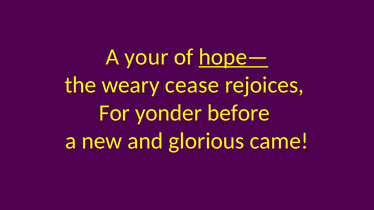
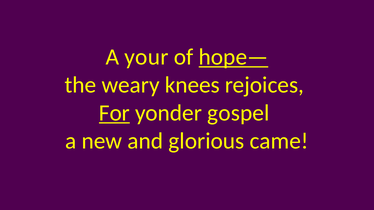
cease: cease -> knees (192, 85)
For underline: none -> present (114, 113)
before: before -> gospel (238, 113)
